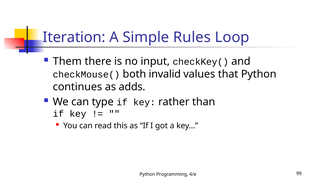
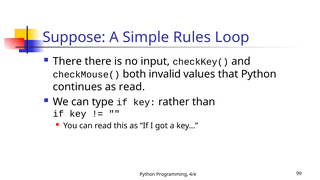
Iteration: Iteration -> Suppose (74, 37)
Them: Them -> There (67, 61)
as adds: adds -> read (132, 87)
